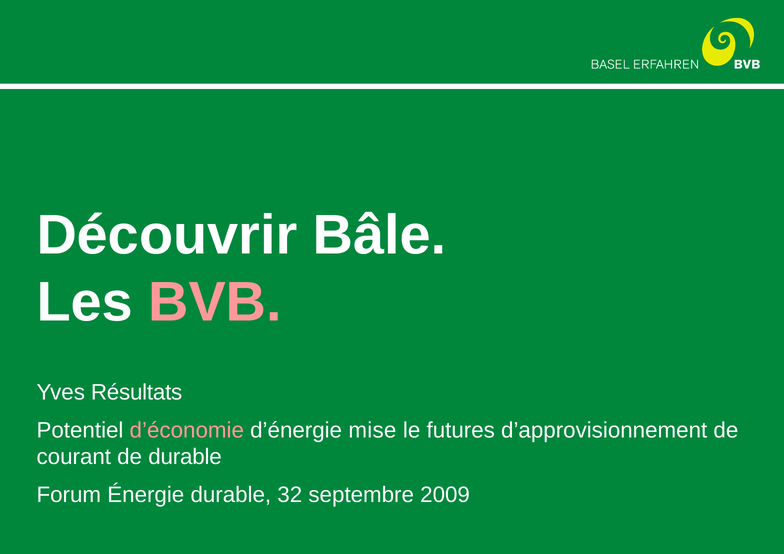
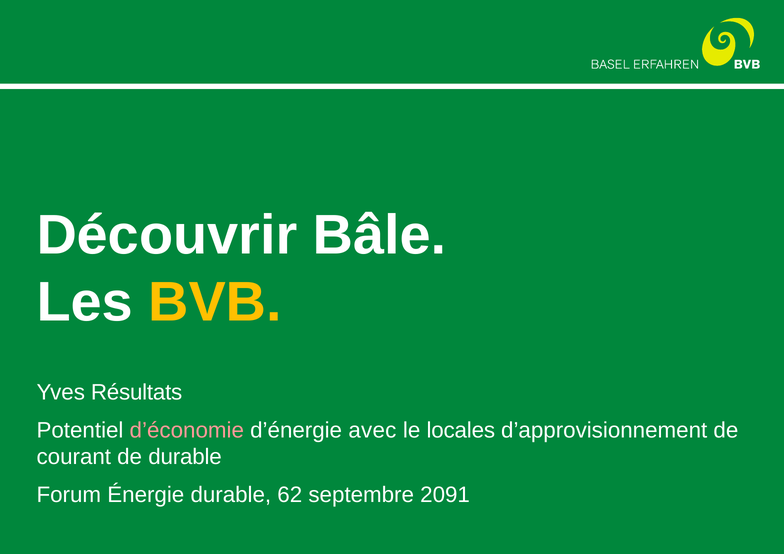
BVB colour: pink -> yellow (215, 302)
mise: mise -> avec (372, 430)
futures: futures -> locales (461, 430)
32: 32 -> 62 (290, 495)
2009: 2009 -> 2091 (445, 495)
